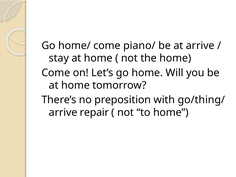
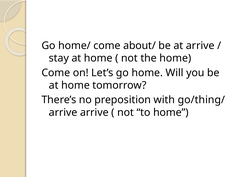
piano/: piano/ -> about/ (139, 46)
arrive repair: repair -> arrive (94, 112)
